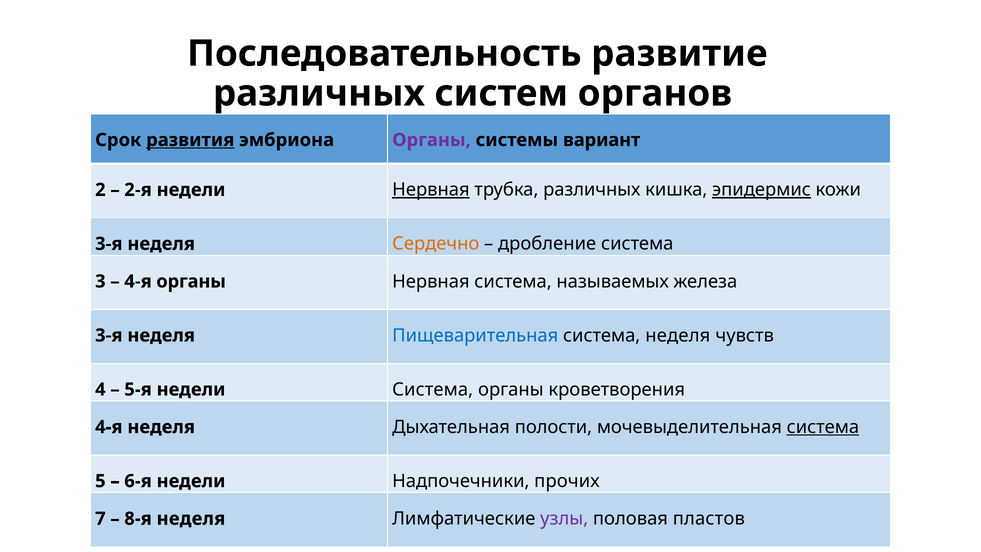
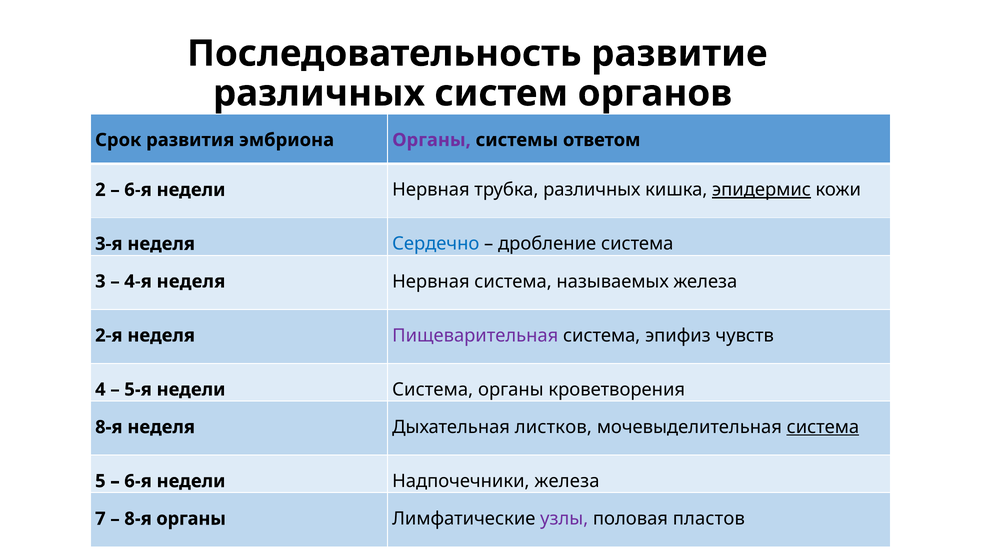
развития underline: present -> none (190, 140)
вариант: вариант -> ответом (602, 140)
2-я: 2-я -> 6-я (138, 190)
Нервная underline: present -> none (431, 190)
Сердечно colour: orange -> blue (436, 244)
4-я органы: органы -> неделя (191, 281)
3-я: 3-я -> 2-я (109, 335)
Пищеварительная colour: blue -> purple (475, 335)
система неделя: неделя -> эпифиз (678, 335)
4-я: 4-я -> 8-я (109, 427)
полости: полости -> листков (553, 427)
Надпочечники прочих: прочих -> железа (567, 481)
8-я неделя: неделя -> органы (191, 519)
